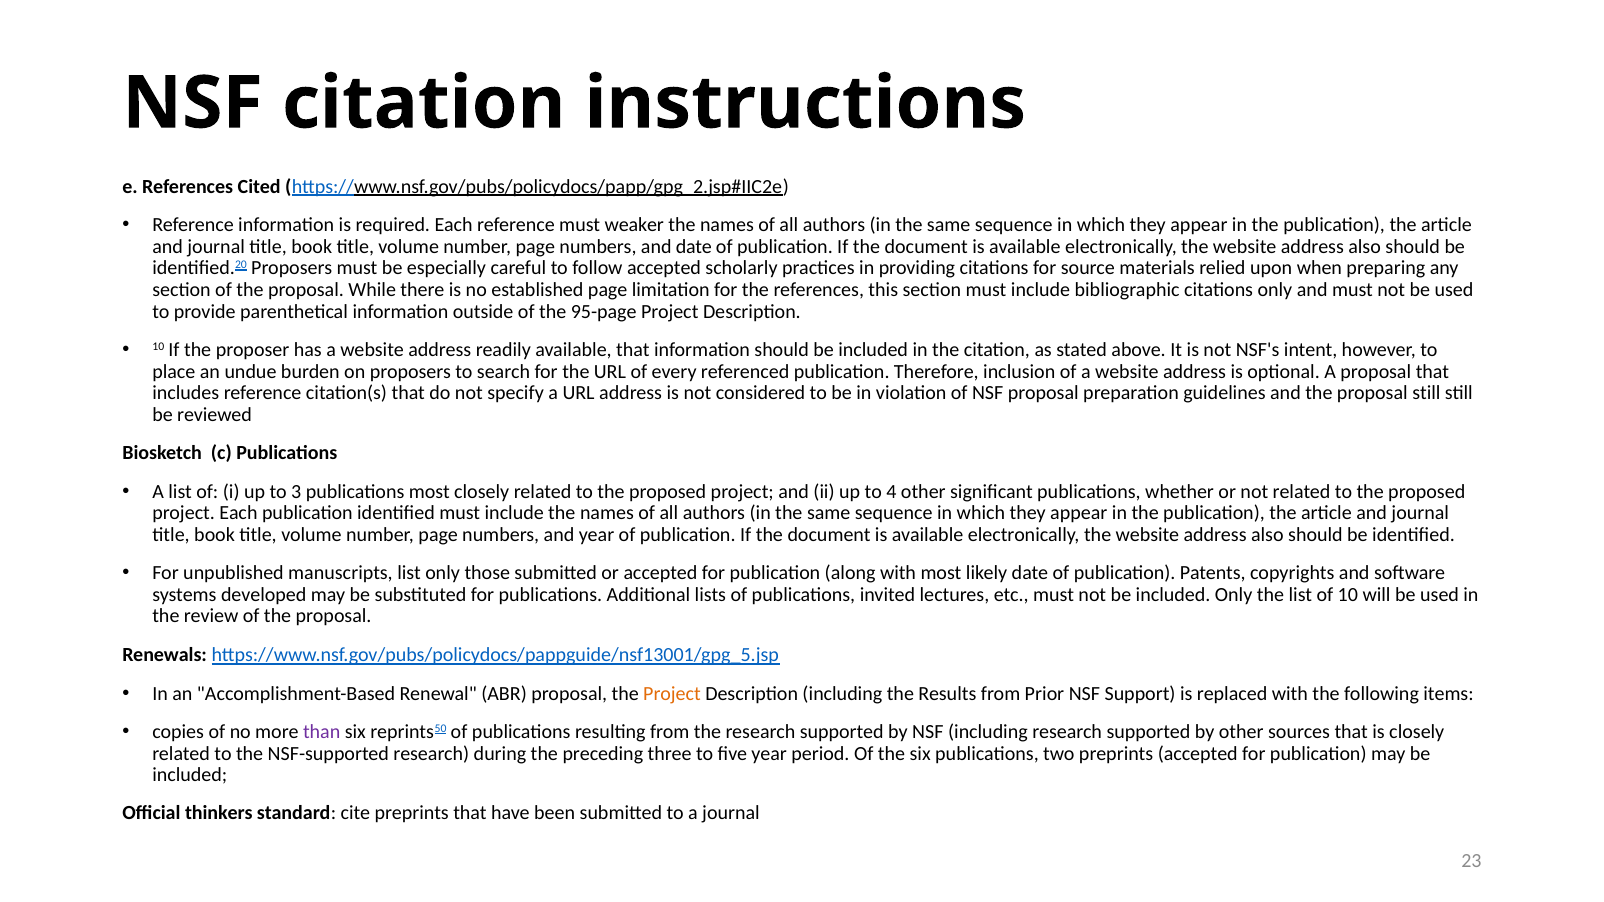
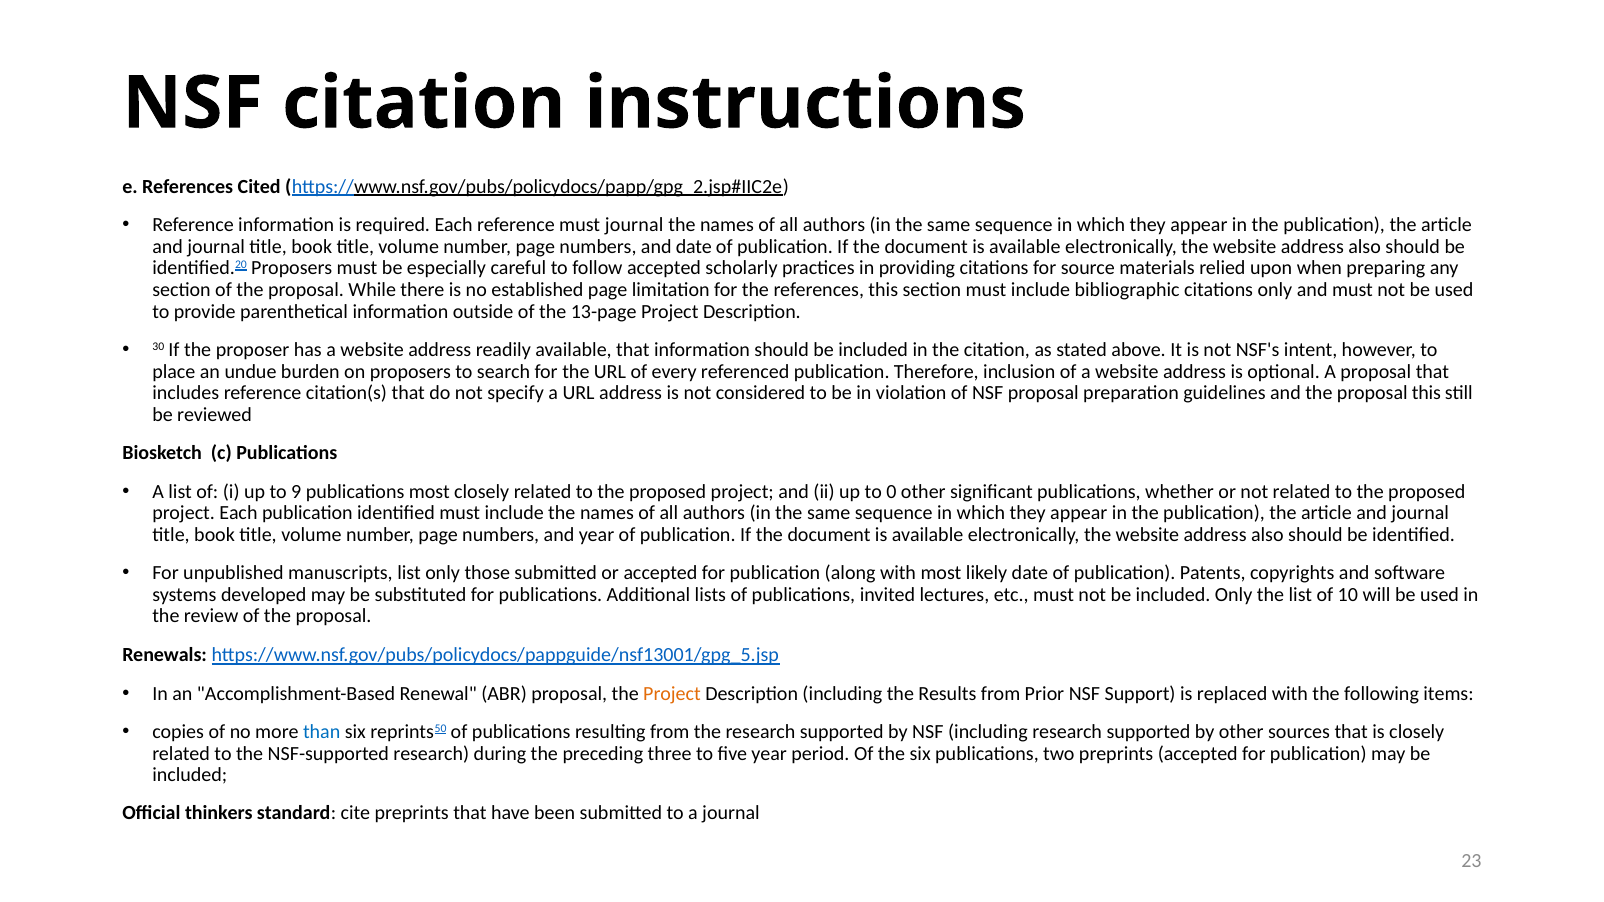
must weaker: weaker -> journal (634, 225)
95-page: 95-page -> 13-page (604, 312)
10: 10 -> 30 (158, 347)
proposal still: still -> this (1426, 393)
3: 3 -> 9 (296, 492)
4: 4 -> 0 (891, 492)
than colour: purple -> blue (322, 732)
